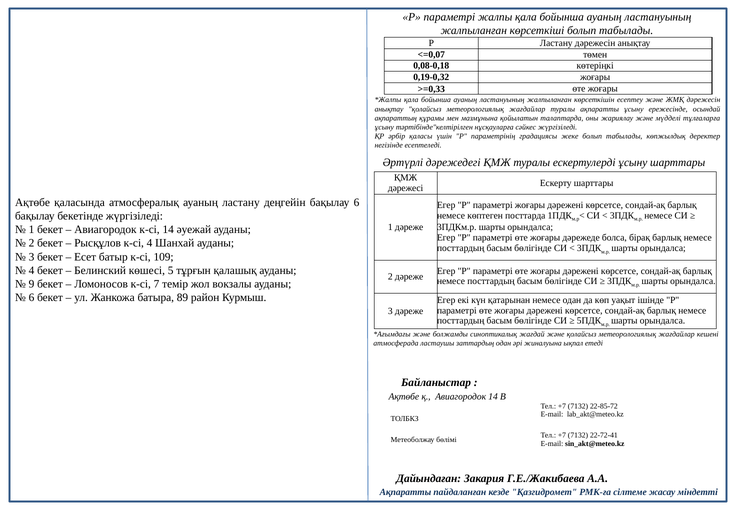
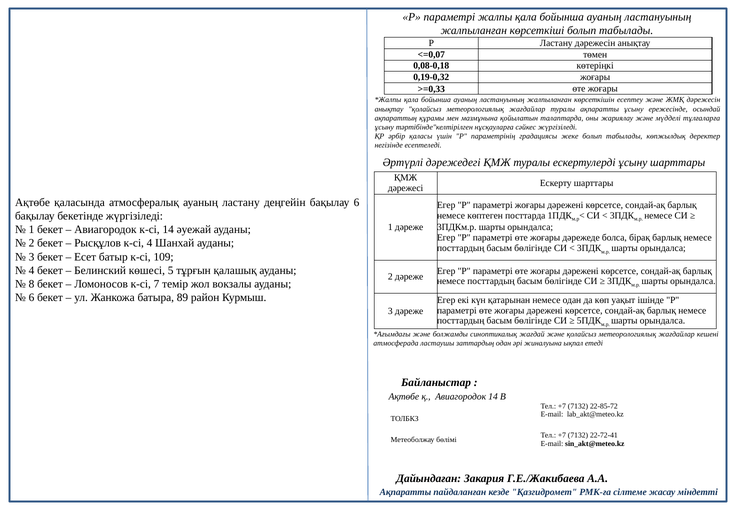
9: 9 -> 8 (31, 284)
